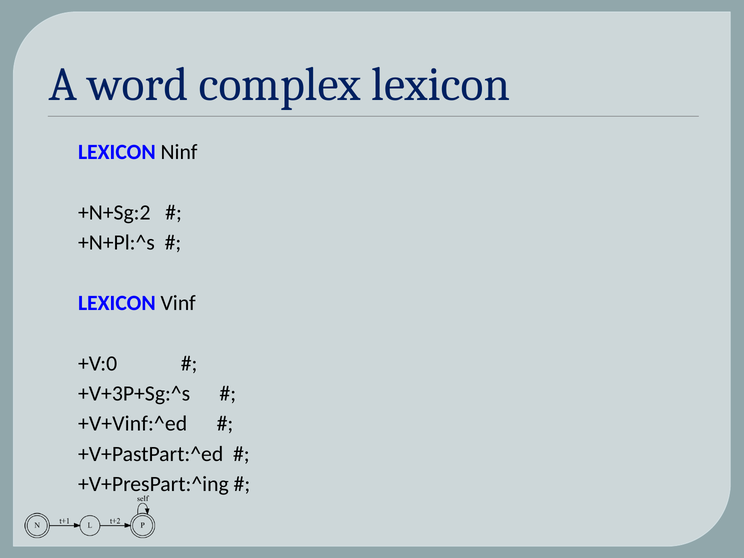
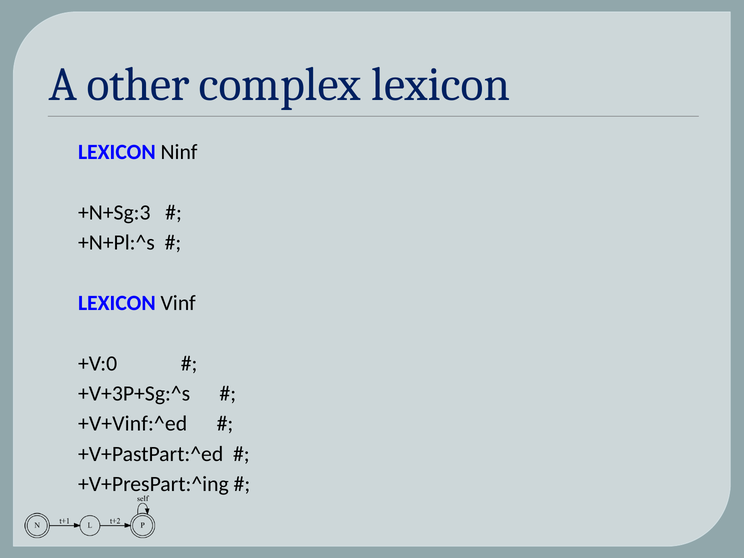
word: word -> other (138, 85)
+N+Sg:2: +N+Sg:2 -> +N+Sg:3 (114, 212)
